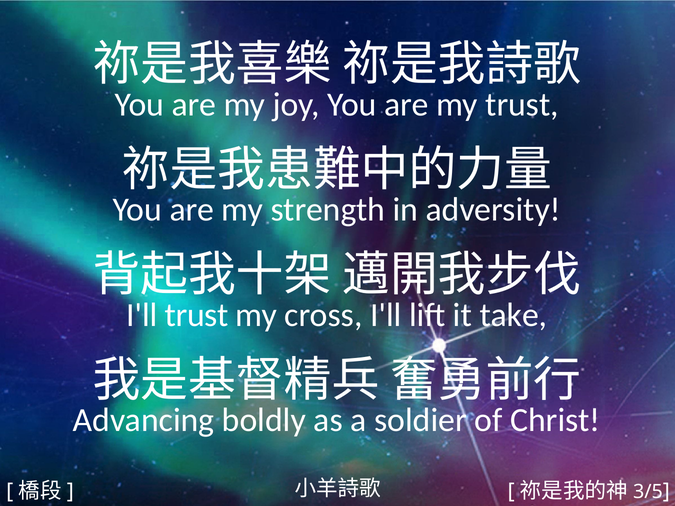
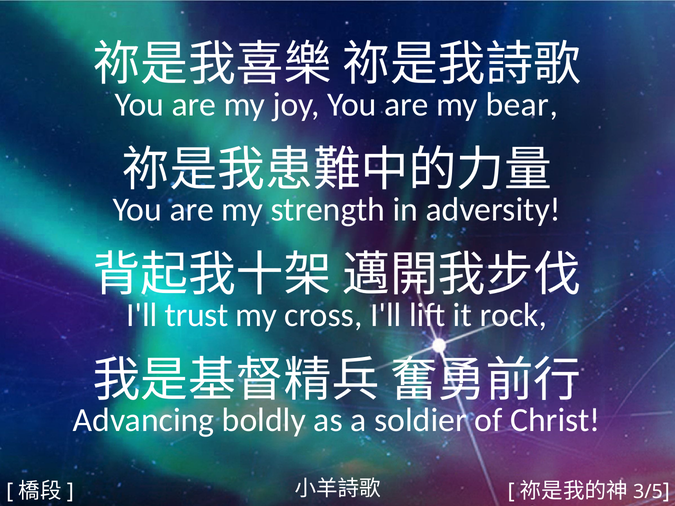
my trust: trust -> bear (522, 104)
take: take -> rock (513, 315)
